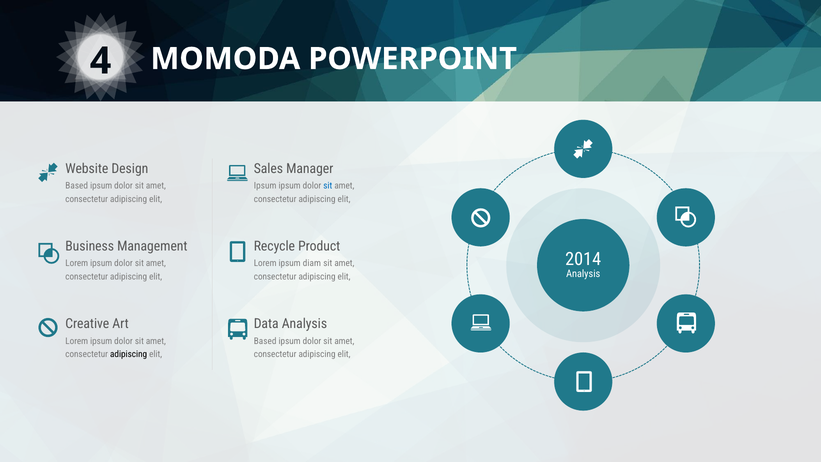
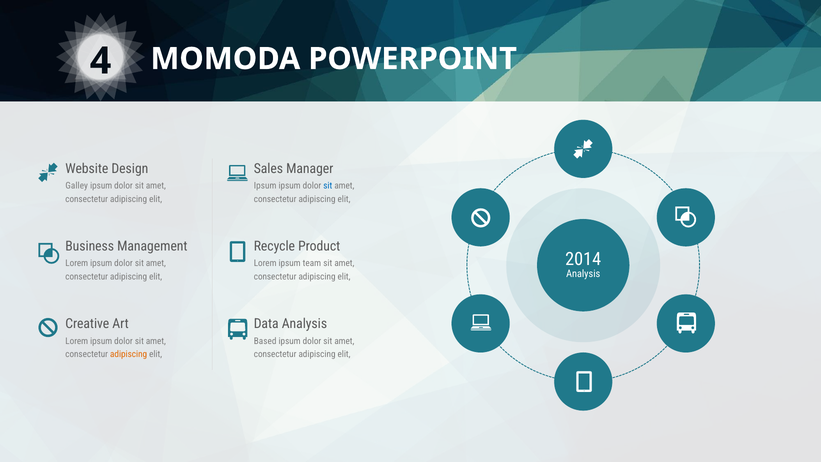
Based: Based -> Galley (77, 186)
diam: diam -> team (312, 263)
adipiscing colour: black -> orange (129, 354)
